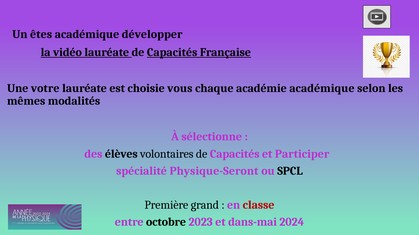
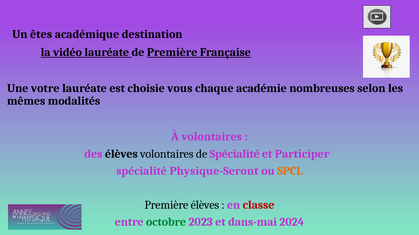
développer: développer -> destination (152, 34)
lauréate de Capacités: Capacités -> Première (172, 52)
académie académique: académique -> nombreuses (322, 88)
À sélectionne: sélectionne -> volontaires (212, 137)
volontaires de Capacités: Capacités -> Spécialité (235, 154)
SPCL colour: black -> orange (290, 171)
Première grand: grand -> élèves (205, 206)
octobre colour: black -> green (166, 223)
